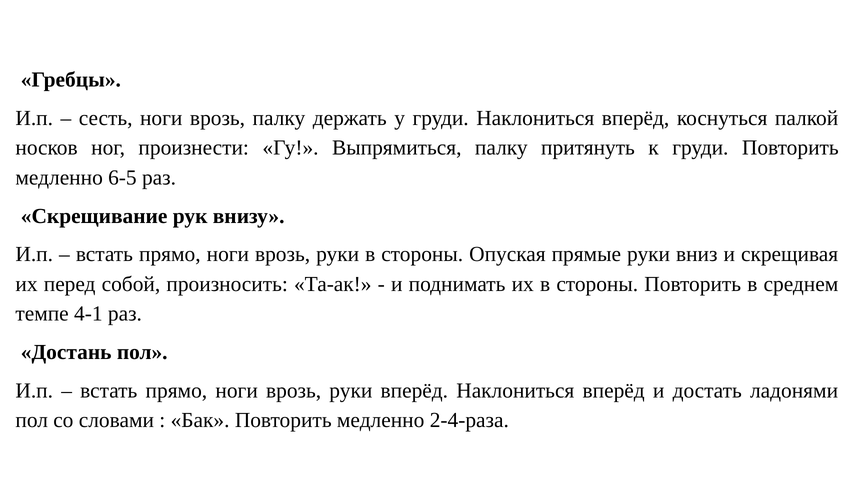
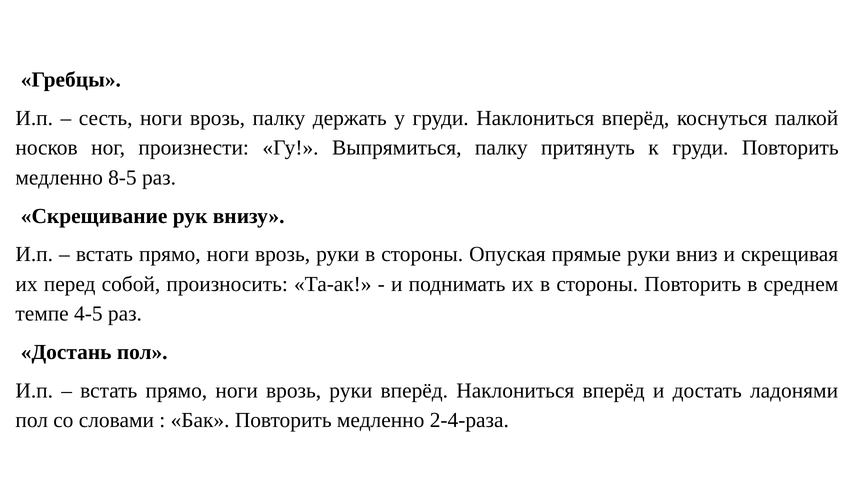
6-5: 6-5 -> 8-5 (122, 177)
4-1: 4-1 -> 4-5 (88, 313)
